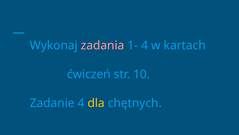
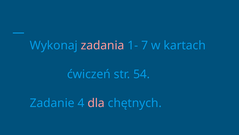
1- 4: 4 -> 7 (145, 45)
10: 10 -> 54 (142, 74)
dla colour: yellow -> pink (96, 103)
